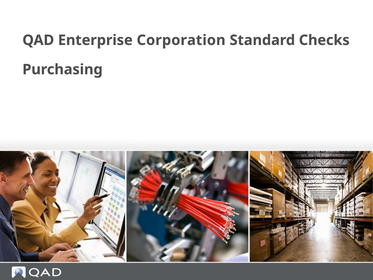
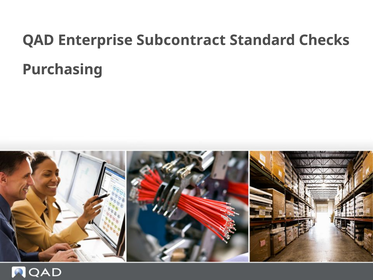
Corporation: Corporation -> Subcontract (181, 40)
